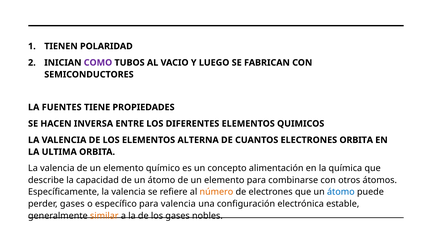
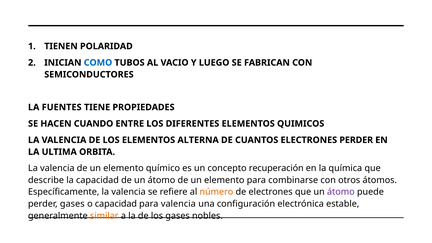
COMO colour: purple -> blue (98, 63)
INVERSA: INVERSA -> CUANDO (94, 124)
ELECTRONES ORBITA: ORBITA -> PERDER (356, 140)
alimentación: alimentación -> recuperación (276, 168)
átomo colour: blue -> purple (341, 192)
o específico: específico -> capacidad (116, 204)
